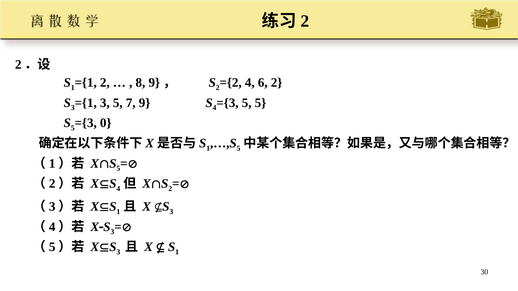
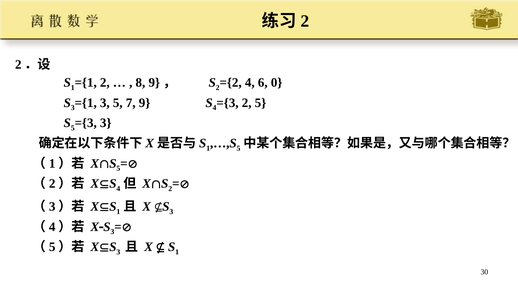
6 2: 2 -> 0 (277, 83)
5: 5 -> 2 (247, 103)
0: 0 -> 3 (106, 123)
